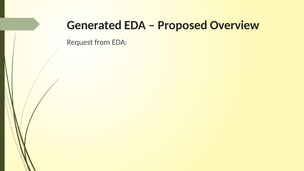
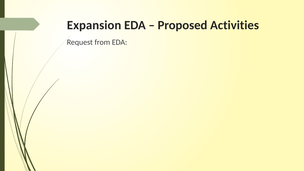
Generated: Generated -> Expansion (94, 25)
Overview: Overview -> Activities (235, 25)
